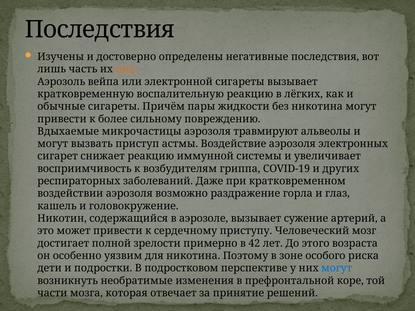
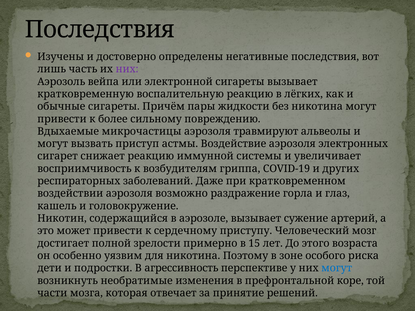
них colour: orange -> purple (127, 69)
42: 42 -> 15 (254, 244)
подростковом: подростковом -> агрессивность (181, 268)
